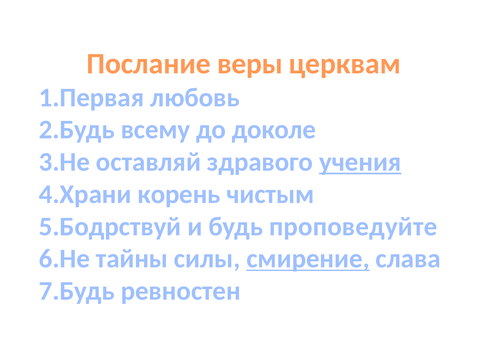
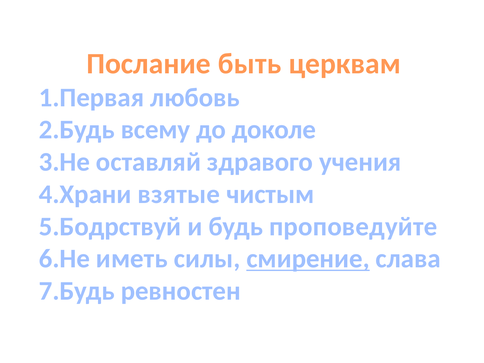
веры: веры -> быть (250, 64)
учения underline: present -> none (360, 162)
корень: корень -> взятые (179, 194)
тайны: тайны -> иметь (132, 259)
